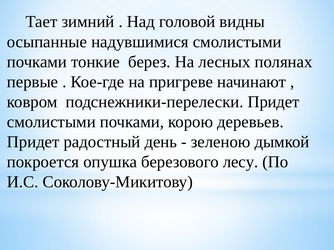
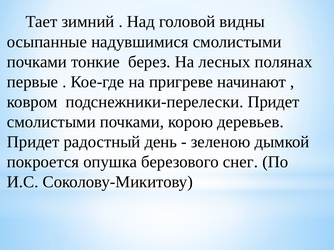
лесу: лесу -> снег (240, 162)
